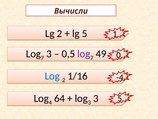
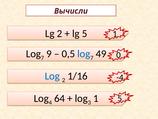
7 3: 3 -> 9 (49, 54)
log colour: purple -> blue (84, 54)
3: 3 -> 1 (96, 98)
